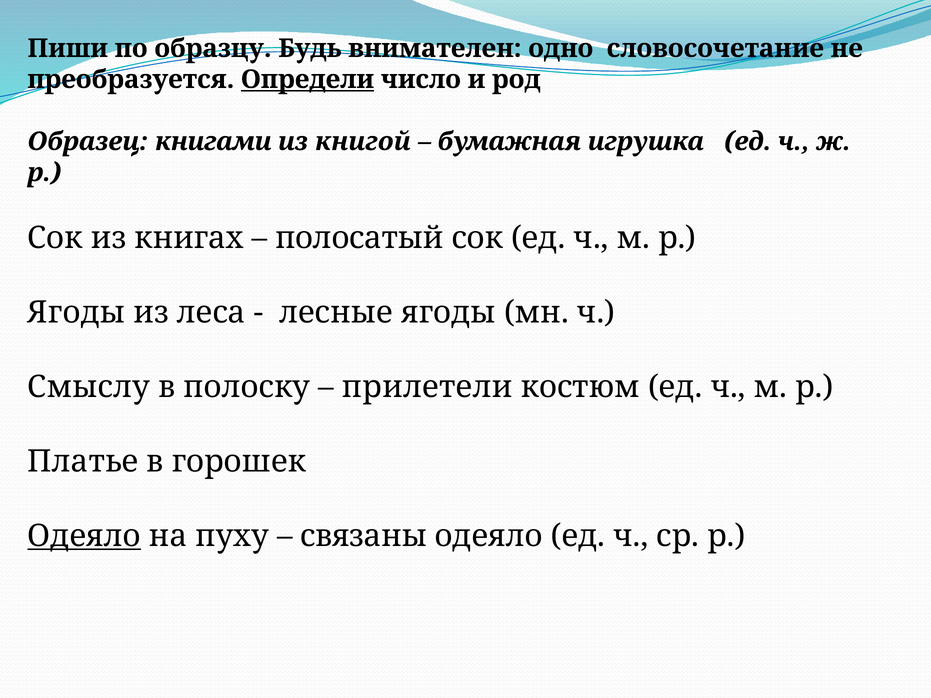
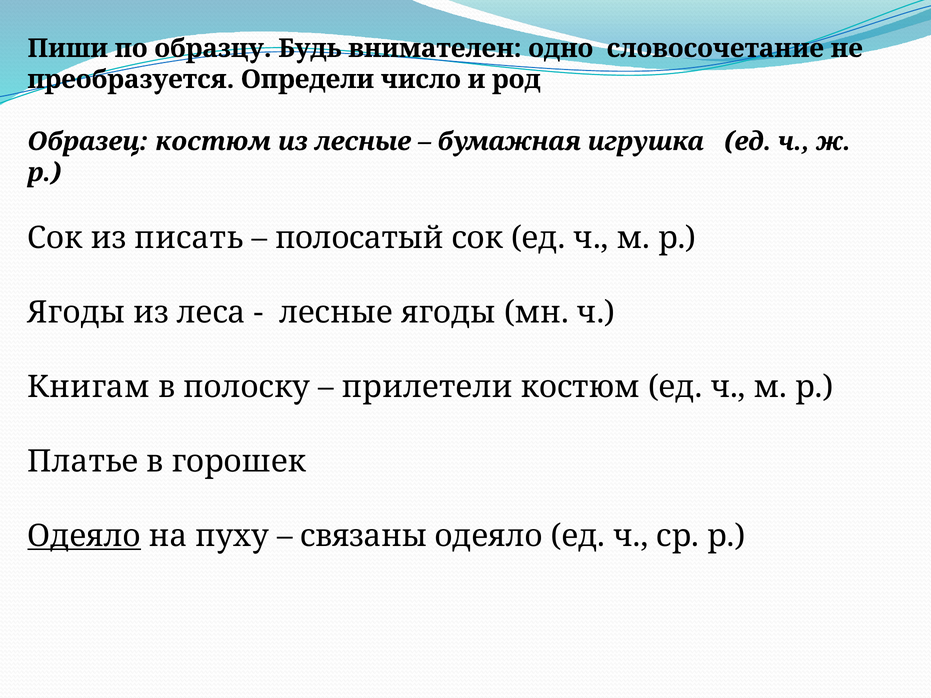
Определи underline: present -> none (307, 79)
Образец книгами: книгами -> костюм (213, 142)
из книгой: книгой -> лесные (363, 142)
книгах: книгах -> писать (189, 238)
Смыслу: Смыслу -> Книгам (89, 387)
